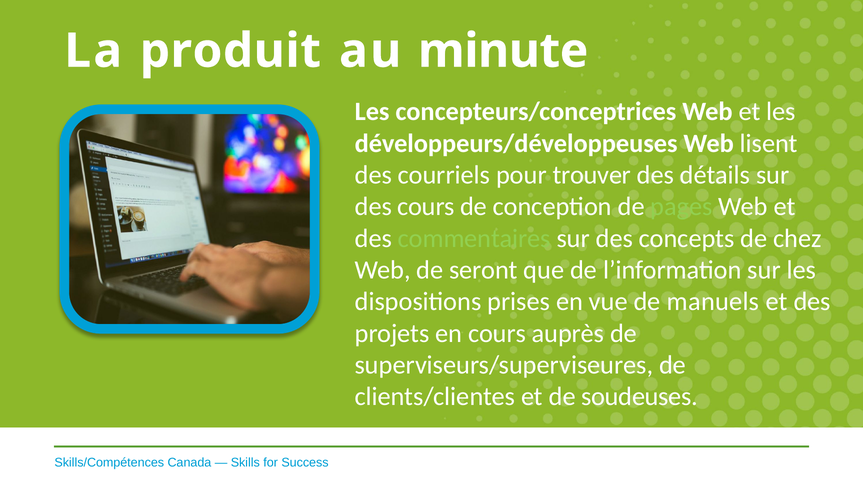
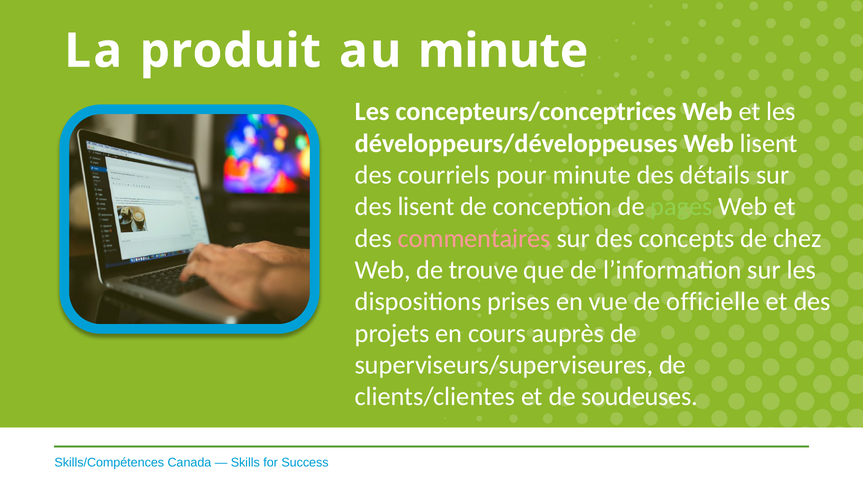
pour trouver: trouver -> minute (592, 175)
des cours: cours -> lisent (426, 207)
commentaires colour: light green -> pink (474, 238)
seront: seront -> trouve (484, 270)
manuels: manuels -> officielle (713, 301)
